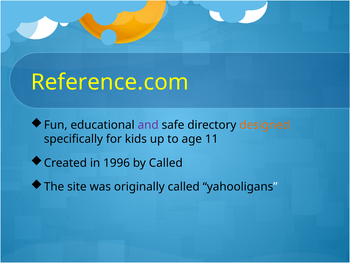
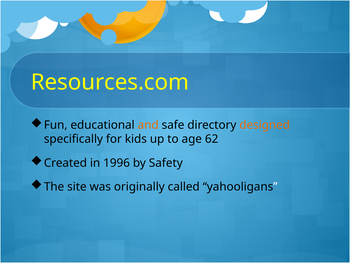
Reference.com: Reference.com -> Resources.com (110, 82)
and colour: purple -> orange (148, 125)
11: 11 -> 62 (212, 139)
by Called: Called -> Safety (166, 163)
